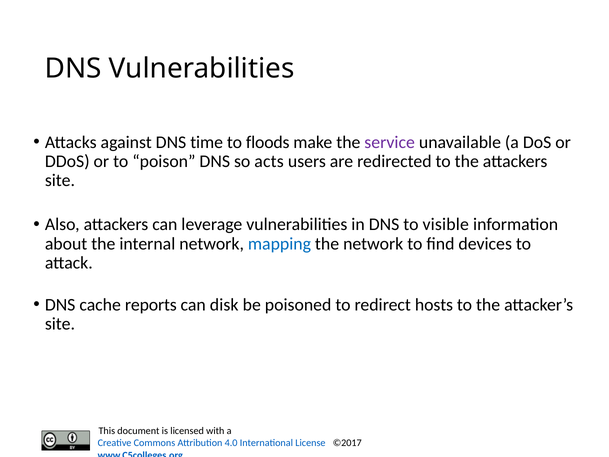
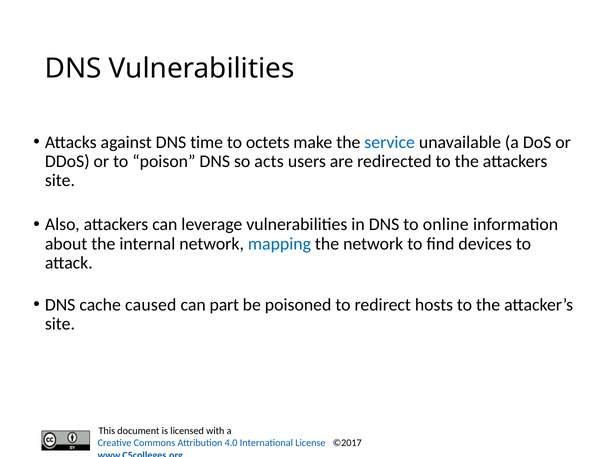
floods: floods -> octets (268, 142)
service colour: purple -> blue (390, 142)
visible: visible -> online (446, 224)
reports: reports -> caused (151, 305)
disk: disk -> part (224, 305)
